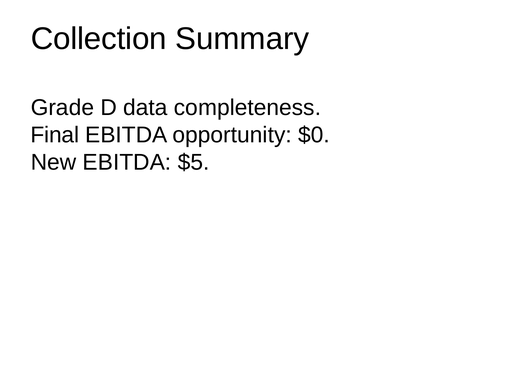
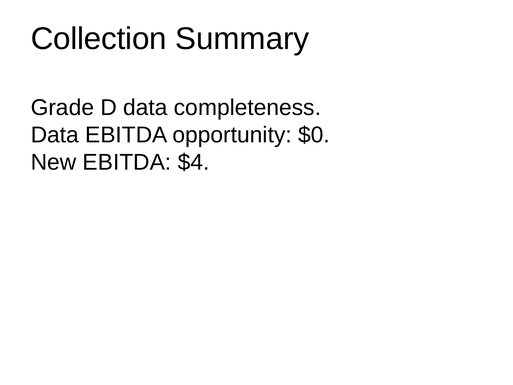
Final: Final -> Data (55, 135)
$5: $5 -> $4 (194, 162)
